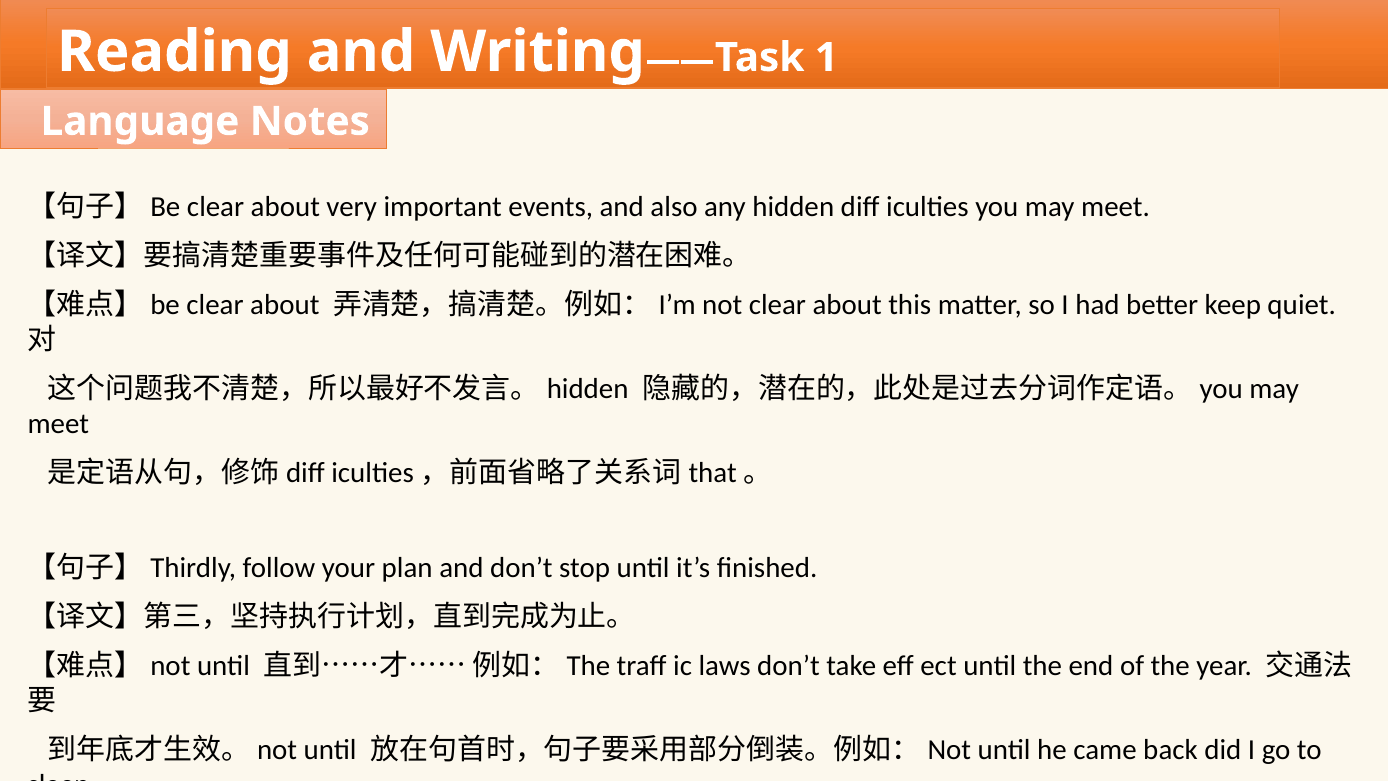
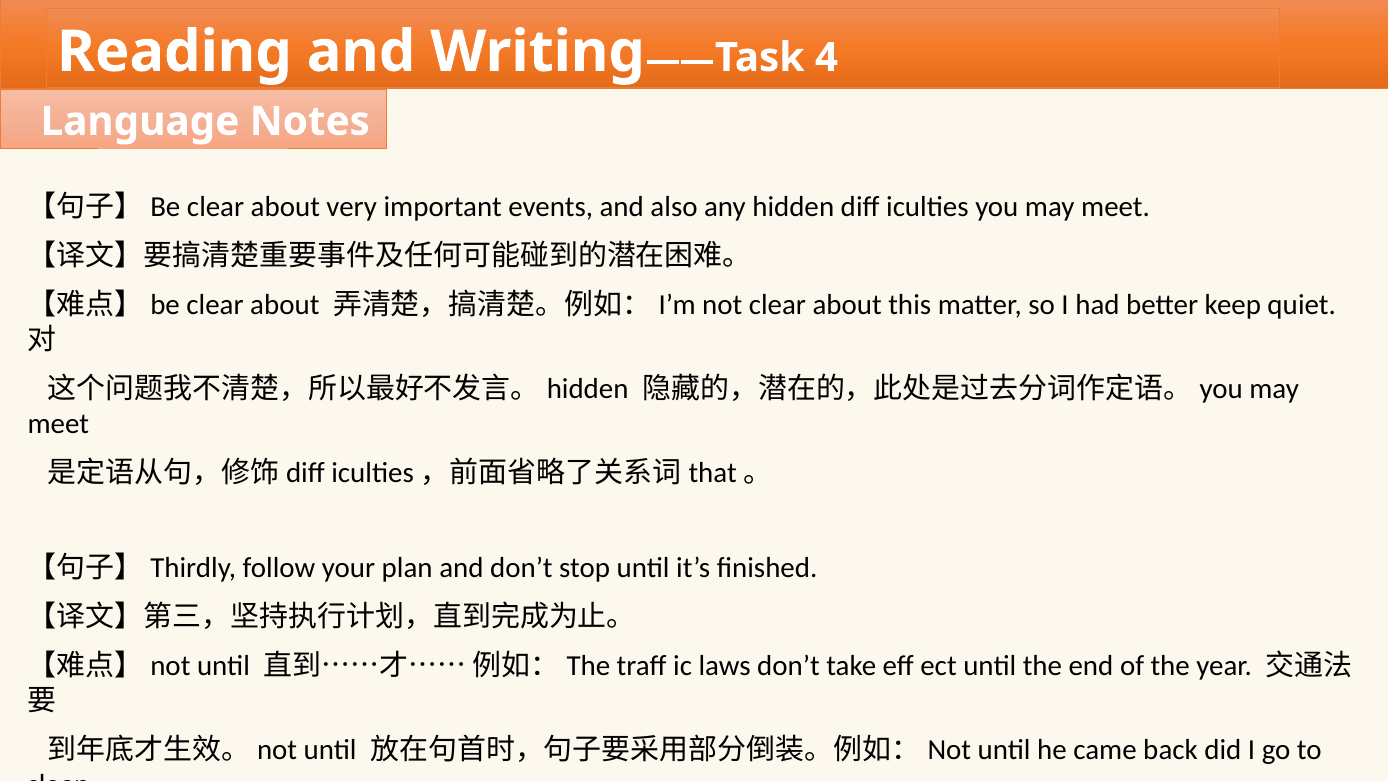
1: 1 -> 4 (826, 58)
